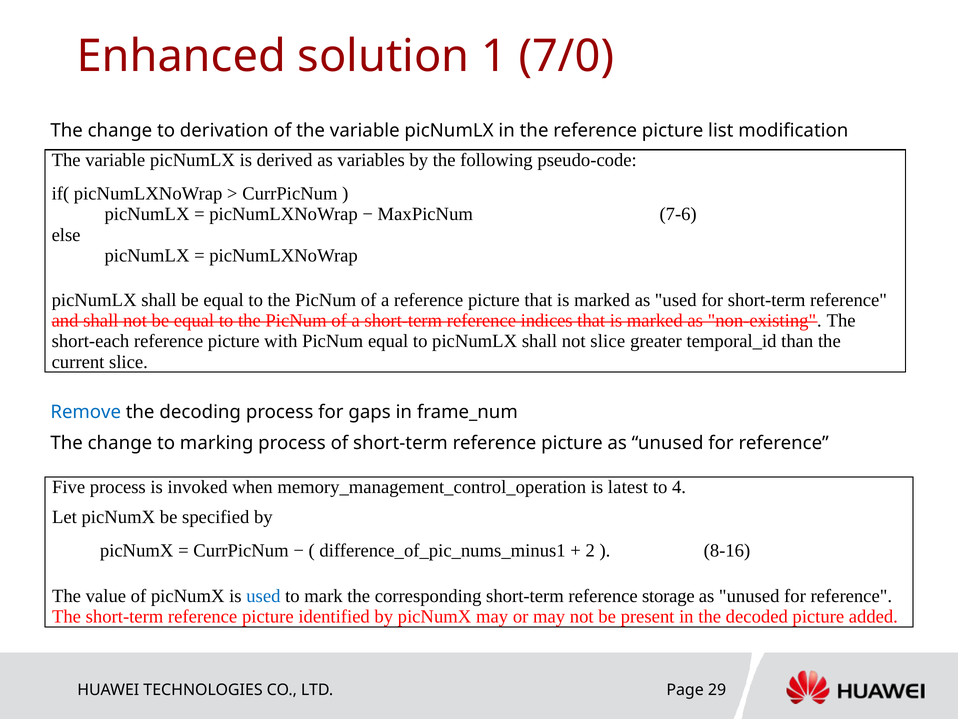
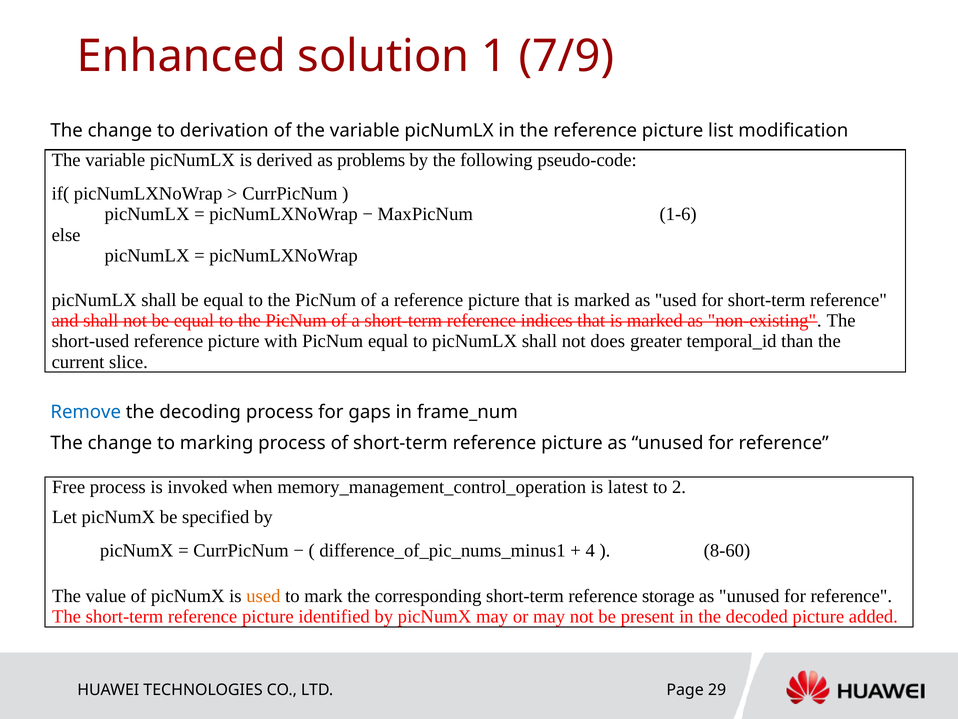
7/0: 7/0 -> 7/9 (566, 56)
variables: variables -> problems (371, 160)
7‑6: 7‑6 -> 1‑6 (678, 214)
short-each: short-each -> short-used (90, 341)
not slice: slice -> does (608, 341)
Five: Five -> Free (69, 487)
4: 4 -> 2 (679, 487)
2: 2 -> 4 (590, 550)
8‑16: 8‑16 -> 8‑60 (727, 550)
used colour: blue -> orange (263, 596)
